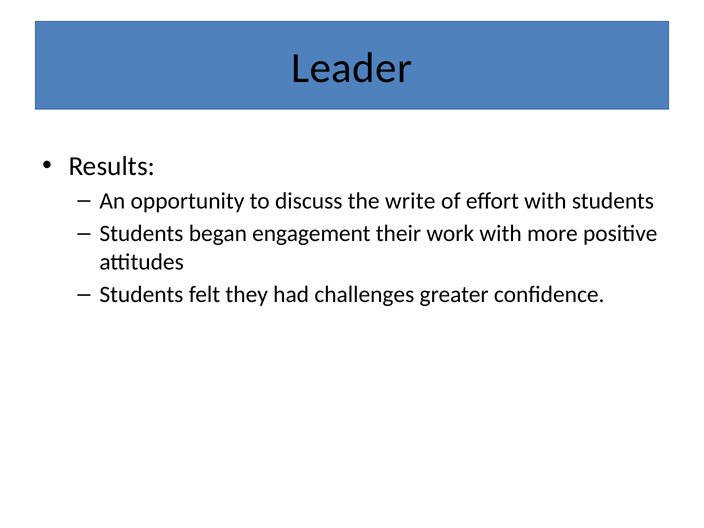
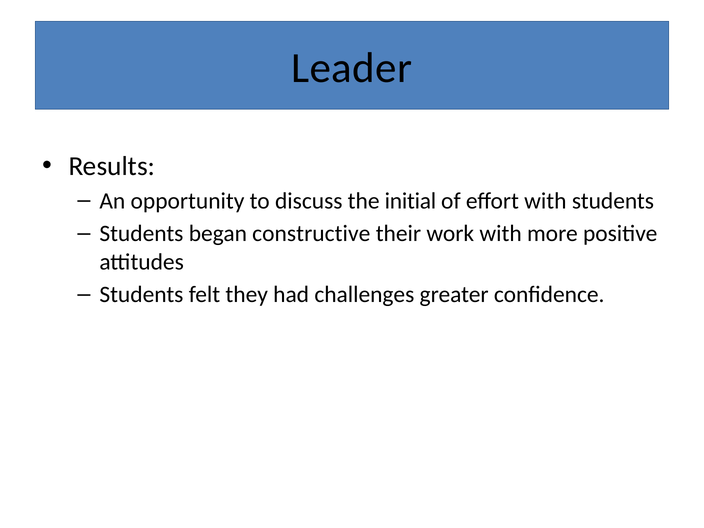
write: write -> initial (410, 201)
engagement: engagement -> constructive (311, 234)
